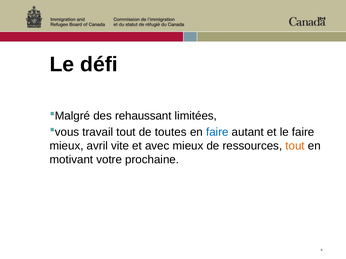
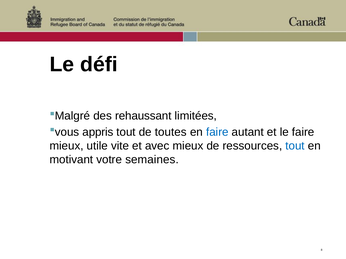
travail: travail -> appris (98, 132)
avril: avril -> utile (97, 146)
tout colour: orange -> blue (295, 146)
prochaine: prochaine -> semaines (152, 160)
